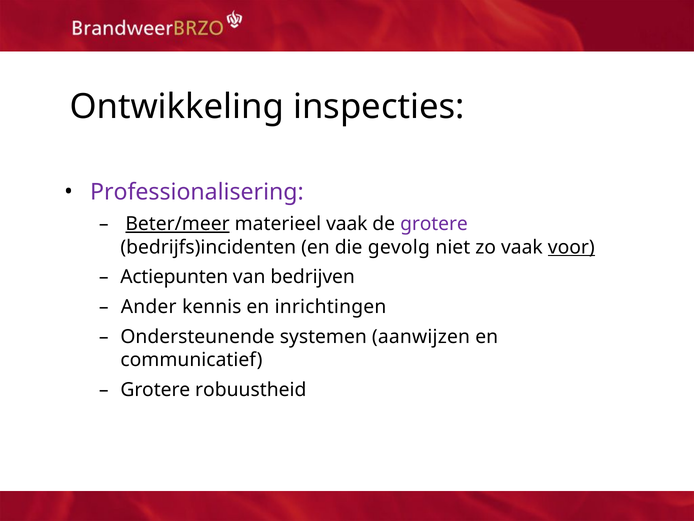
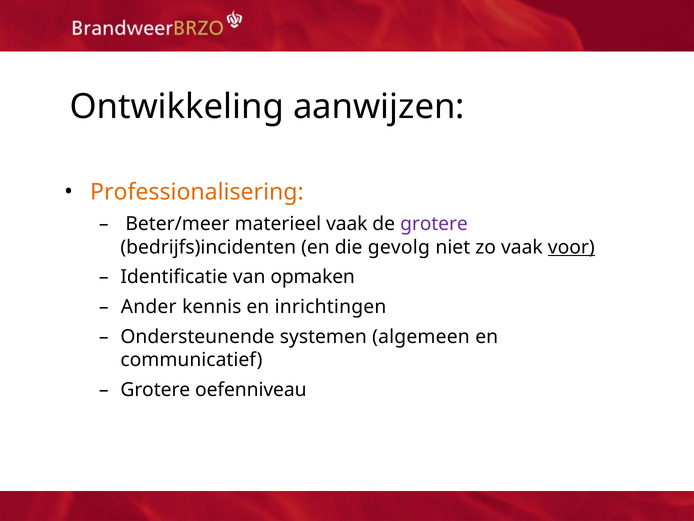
inspecties: inspecties -> aanwijzen (379, 107)
Professionalisering colour: purple -> orange (197, 192)
Beter/meer underline: present -> none (178, 224)
Actiepunten: Actiepunten -> Identificatie (174, 277)
bedrijven: bedrijven -> opmaken (313, 277)
aanwijzen: aanwijzen -> algemeen (421, 337)
robuustheid: robuustheid -> oefenniveau (251, 390)
